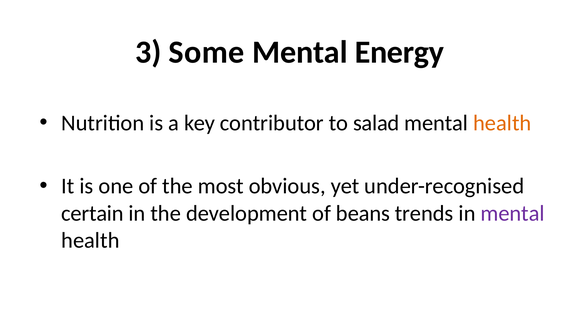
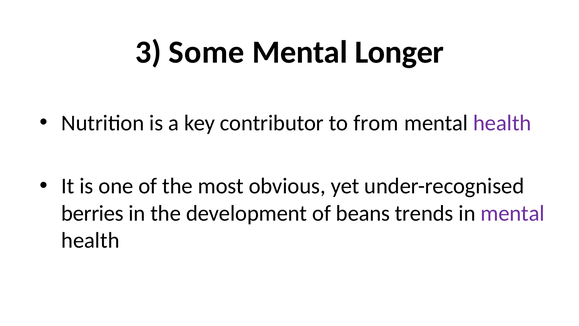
Energy: Energy -> Longer (399, 52)
salad: salad -> from (376, 123)
health colour: orange -> purple (502, 123)
certain: certain -> berries (92, 213)
